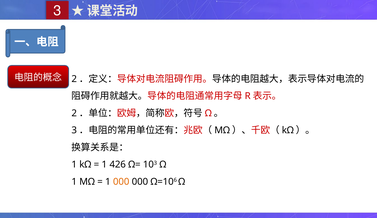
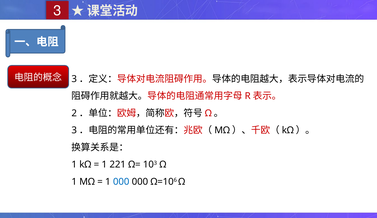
2: 2 -> 3 (74, 79)
426: 426 -> 221 (118, 164)
000 colour: orange -> blue (121, 181)
